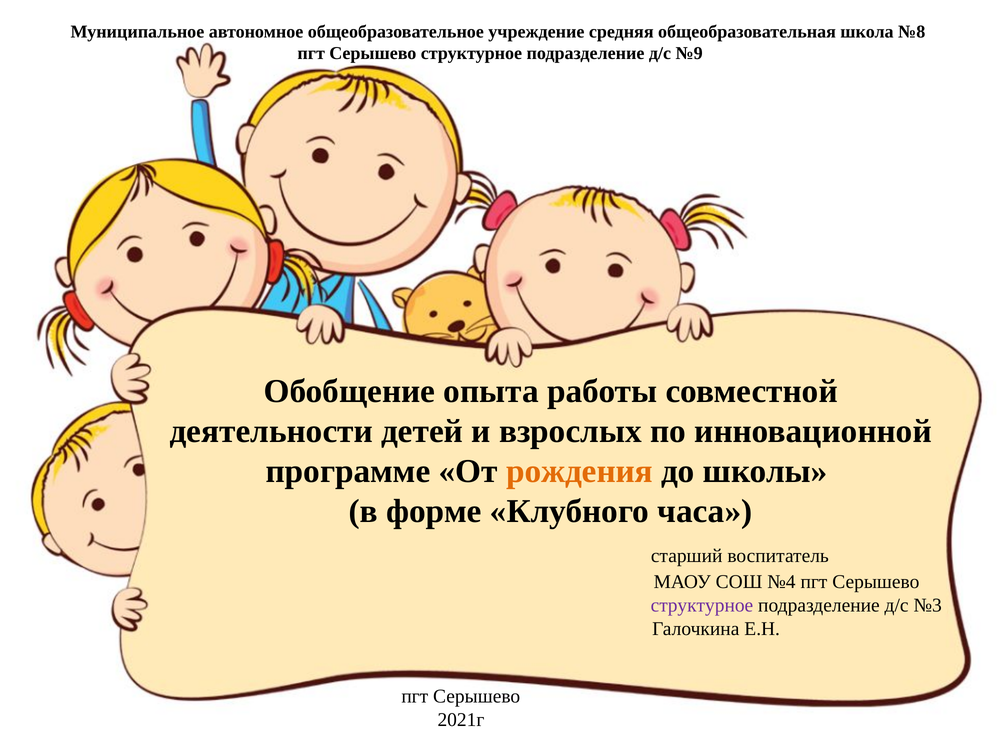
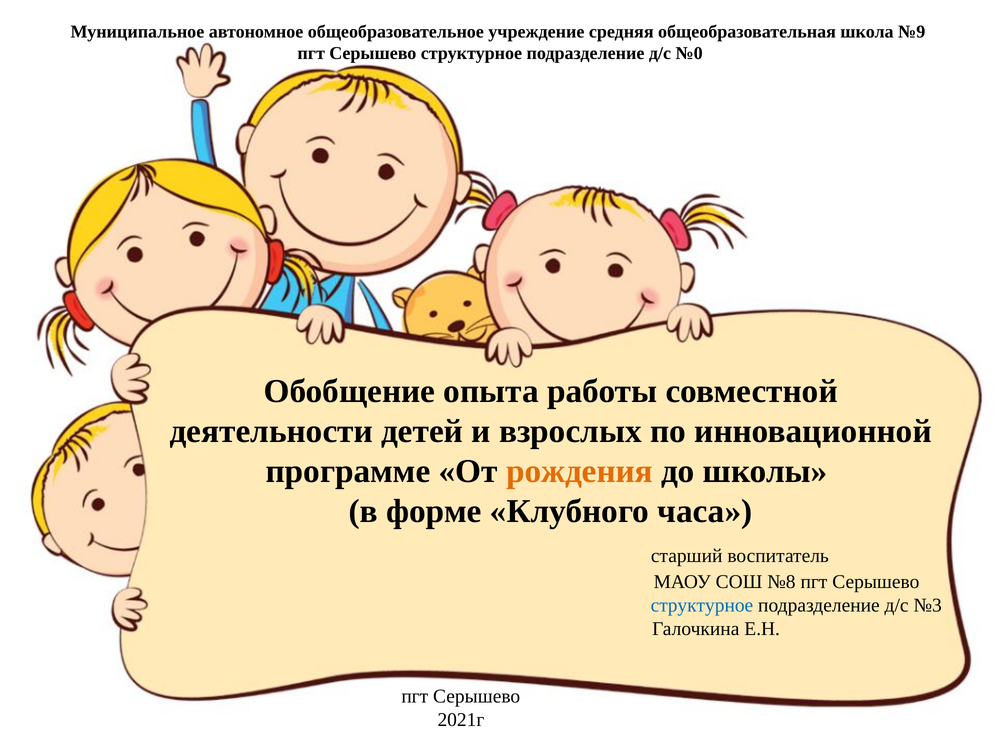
№8: №8 -> №9 (912, 32)
№9: №9 -> №0 (689, 53)
№4: №4 -> №8 (781, 582)
структурное colour: purple -> blue (702, 605)
